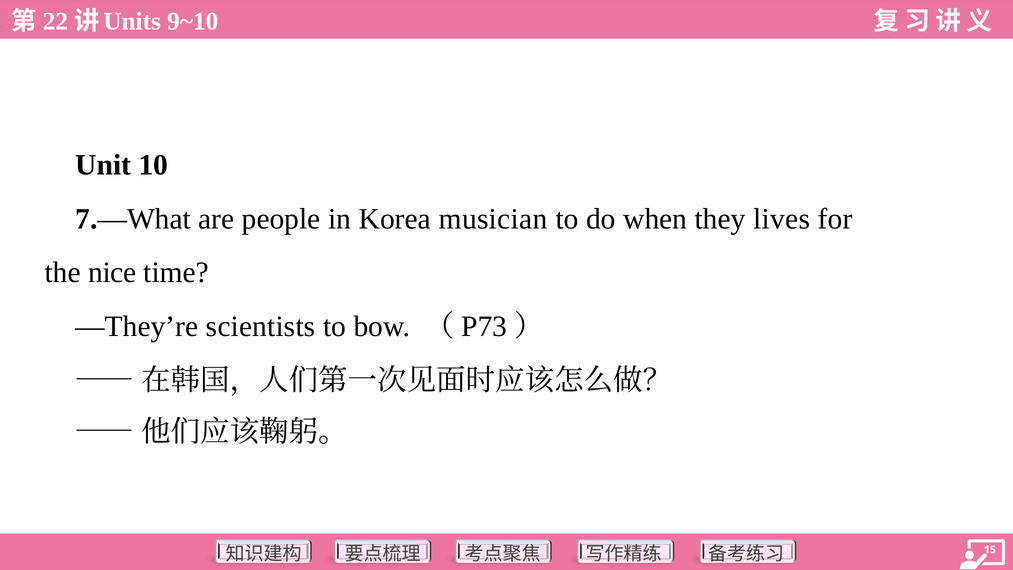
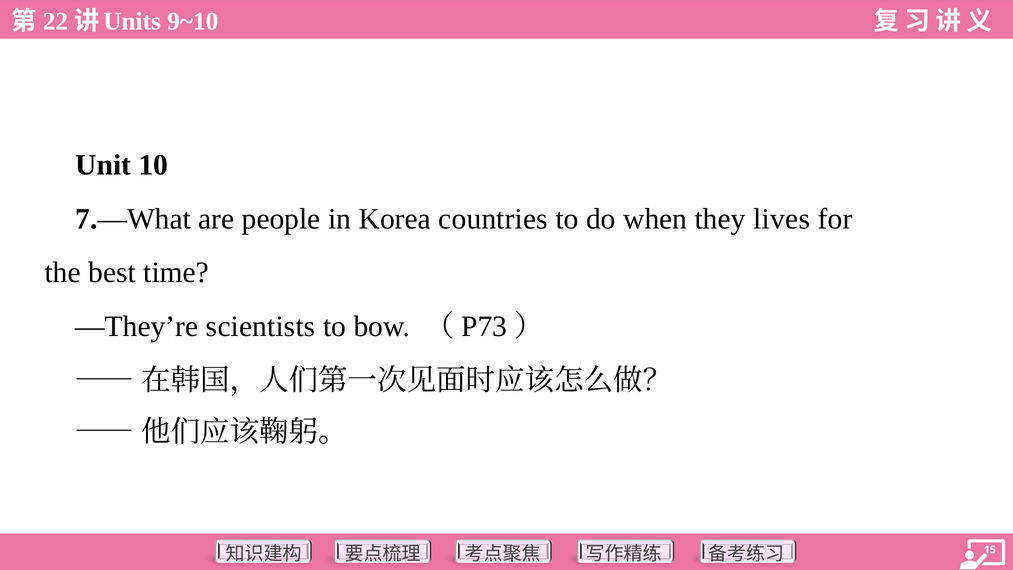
musician: musician -> countries (493, 219)
nice: nice -> best (112, 273)
